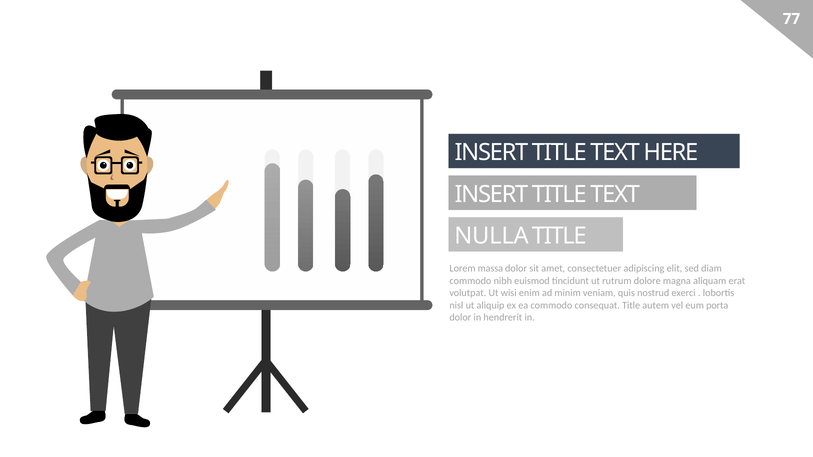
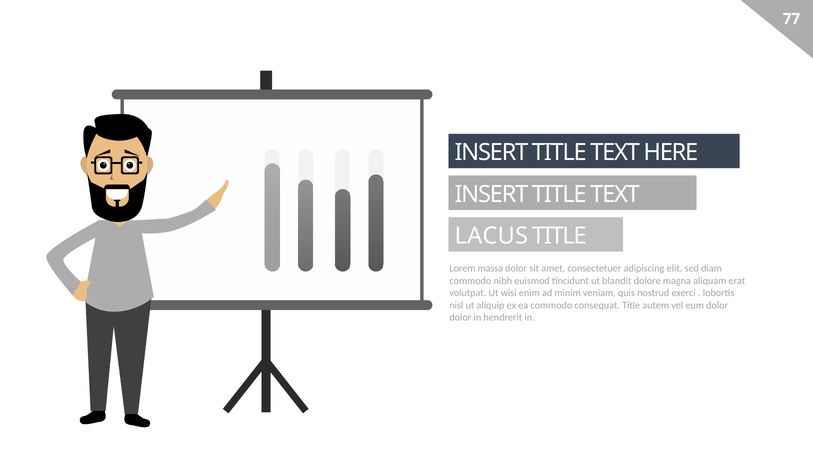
NULLA: NULLA -> LACUS (491, 236)
rutrum: rutrum -> blandit (617, 281)
eum porta: porta -> dolor (717, 305)
